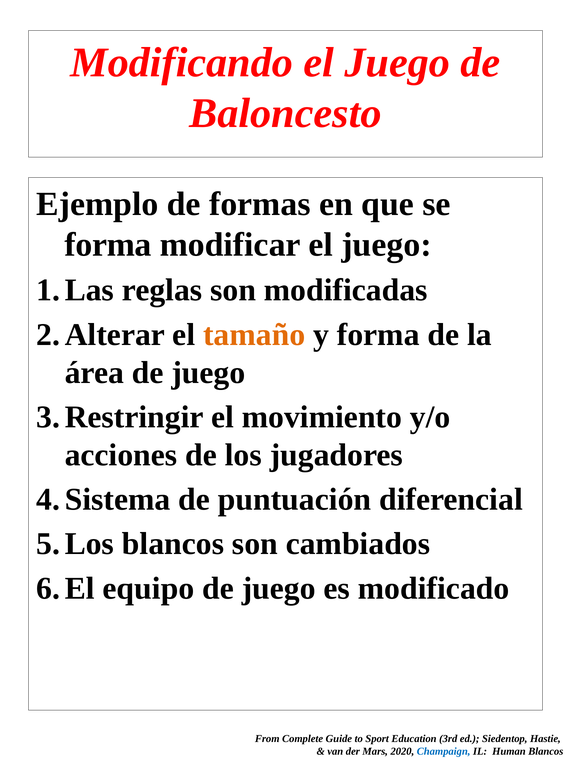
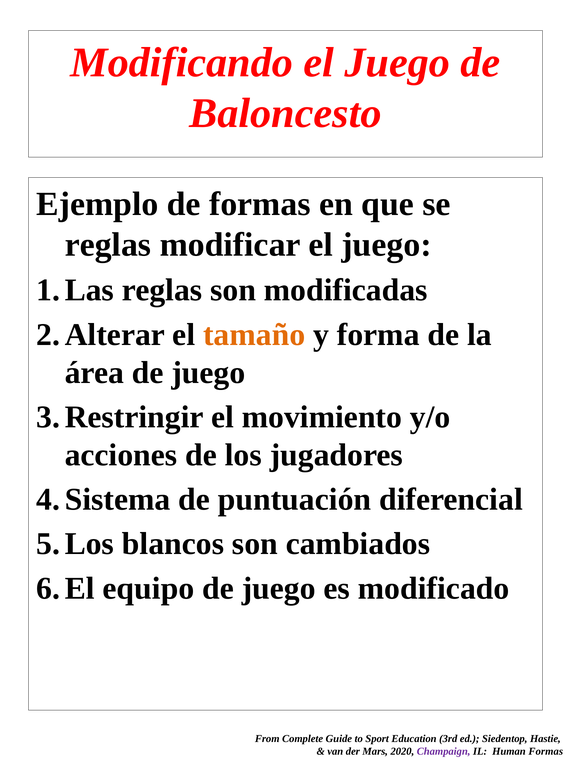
forma: forma -> reglas (108, 245)
Champaign colour: blue -> purple (444, 752)
Human Blancos: Blancos -> Formas (546, 752)
